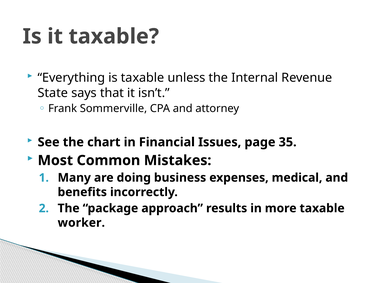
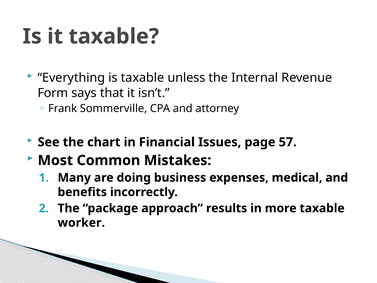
State: State -> Form (53, 93)
35: 35 -> 57 (288, 142)
